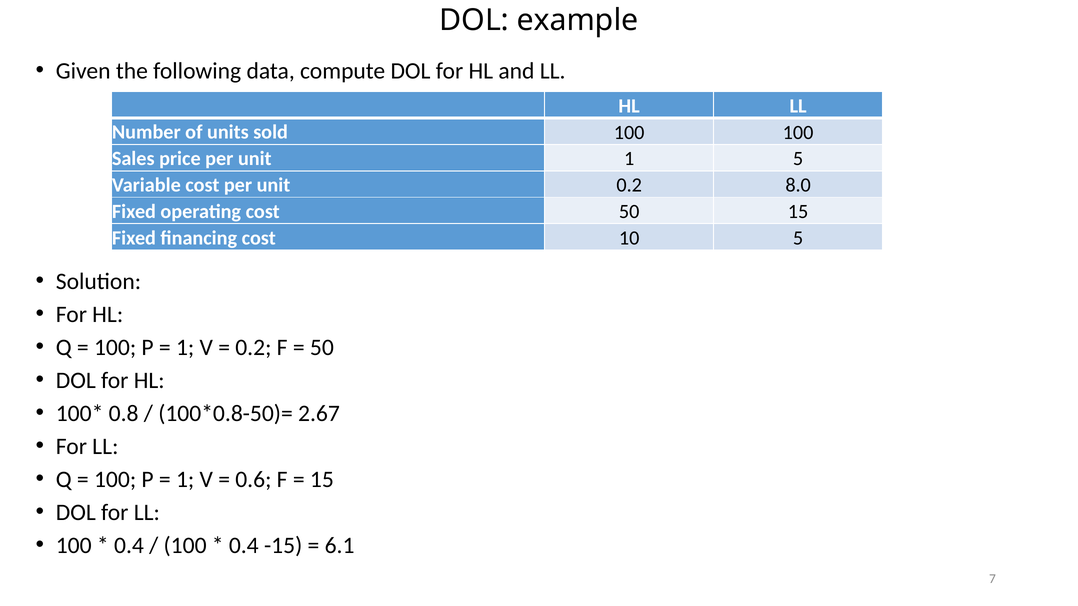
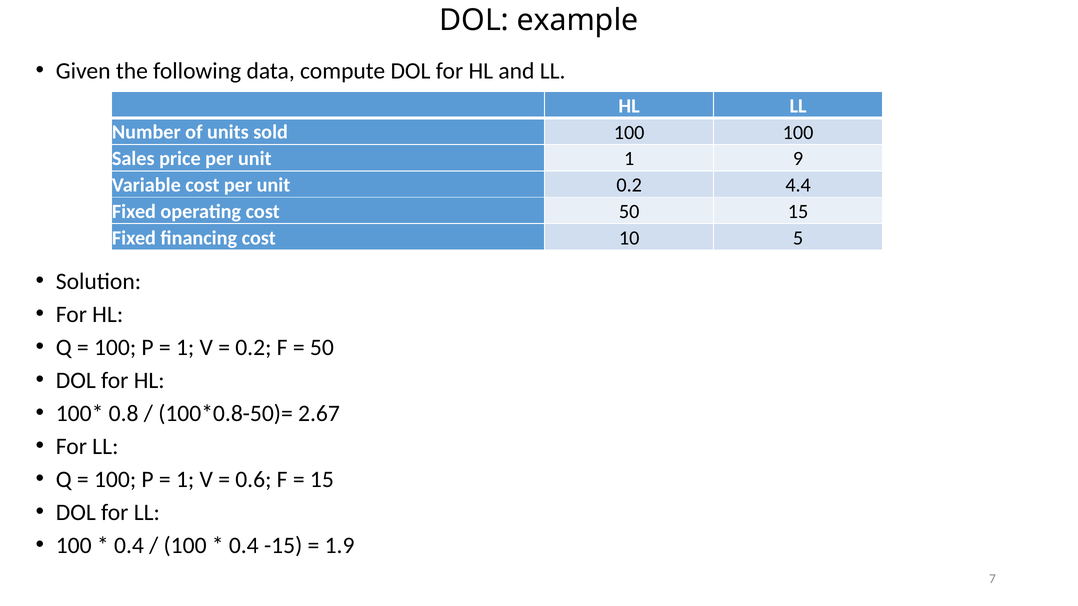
1 5: 5 -> 9 (798, 159)
8.0: 8.0 -> 4.4 (798, 185)
6.1: 6.1 -> 1.9 (340, 546)
